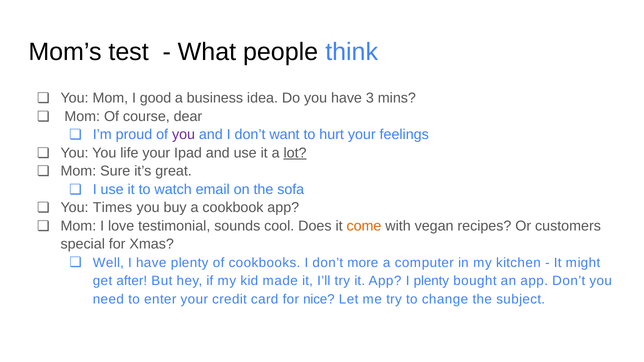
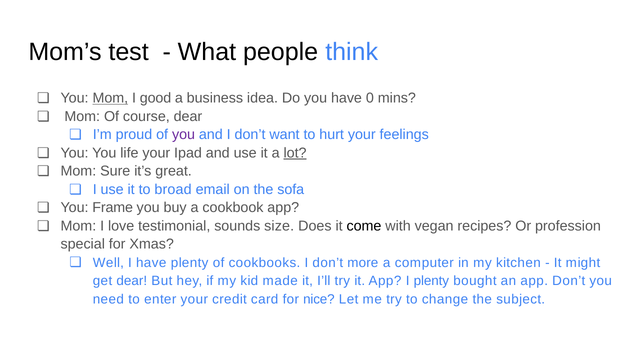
Mom underline: none -> present (110, 98)
3: 3 -> 0 (370, 98)
watch: watch -> broad (173, 190)
Times: Times -> Frame (113, 208)
cool: cool -> size (279, 226)
come colour: orange -> black (364, 226)
customers: customers -> profession (568, 226)
get after: after -> dear (132, 281)
